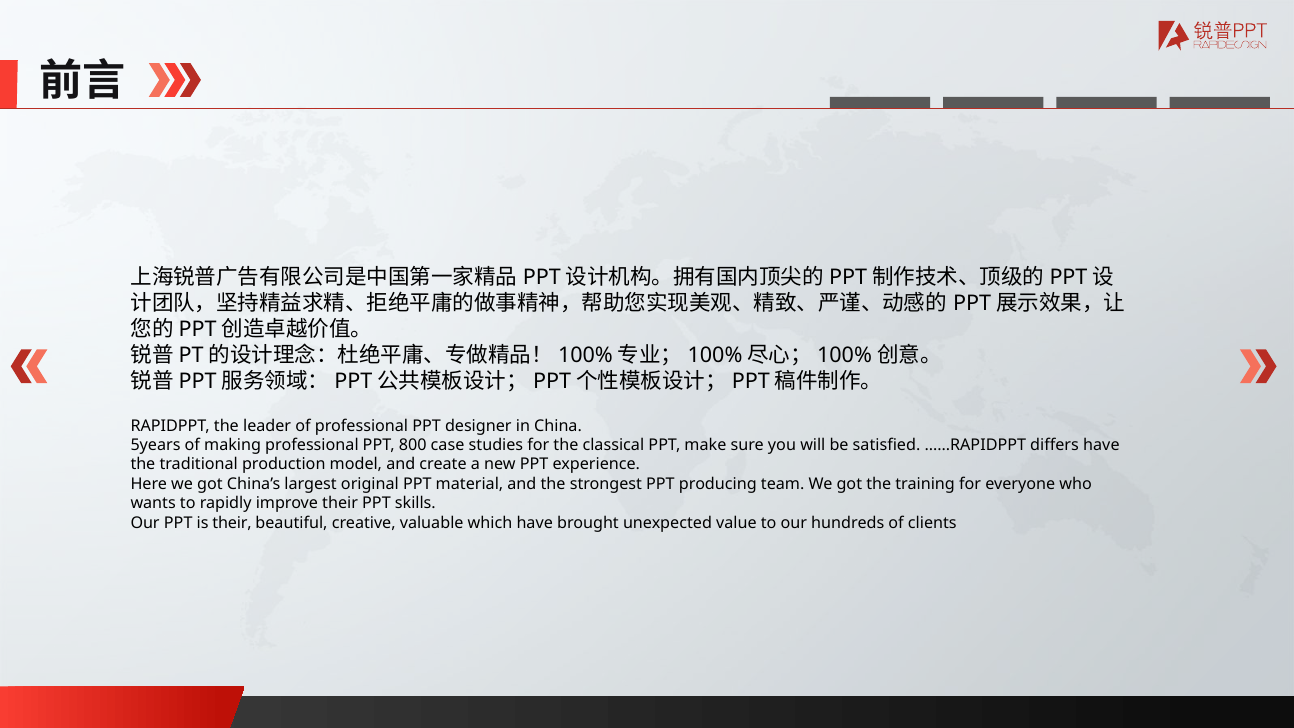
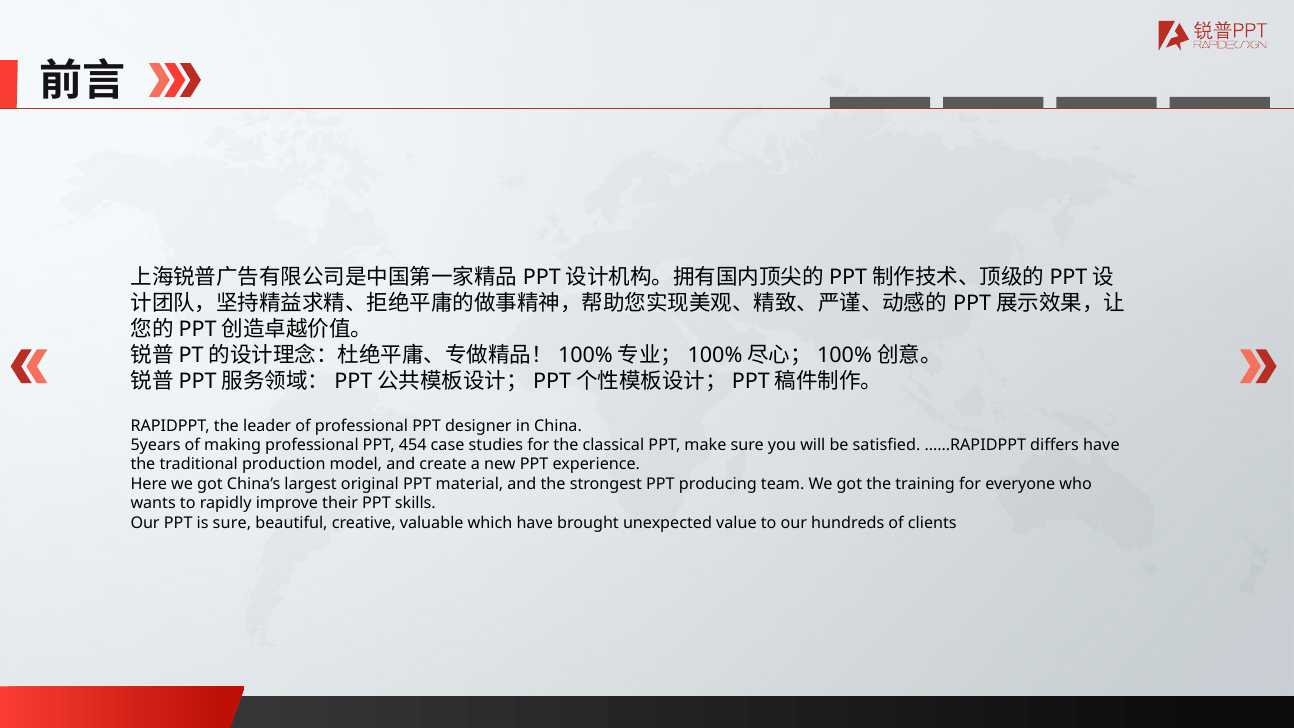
800: 800 -> 454 (413, 445)
is their: their -> sure (232, 523)
